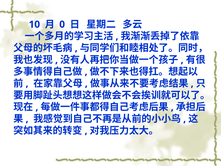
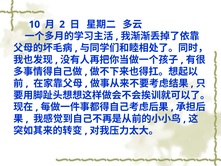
0: 0 -> 2 (62, 24)
